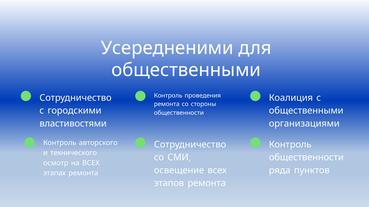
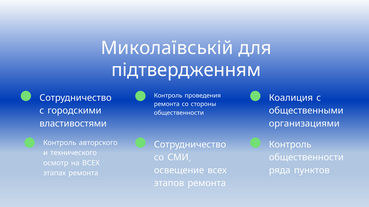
Усередненими: Усередненими -> Миколаївській (167, 48)
общественными: общественными -> підтвердженням (186, 70)
